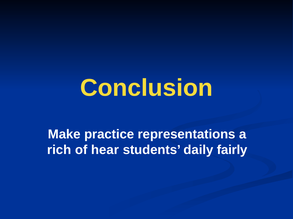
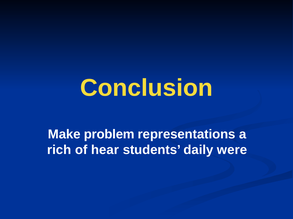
practice: practice -> problem (109, 135)
fairly: fairly -> were (232, 150)
